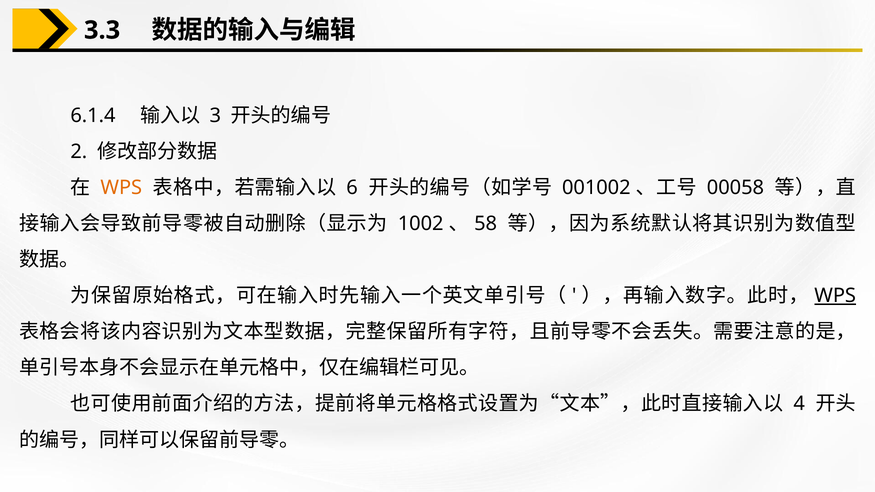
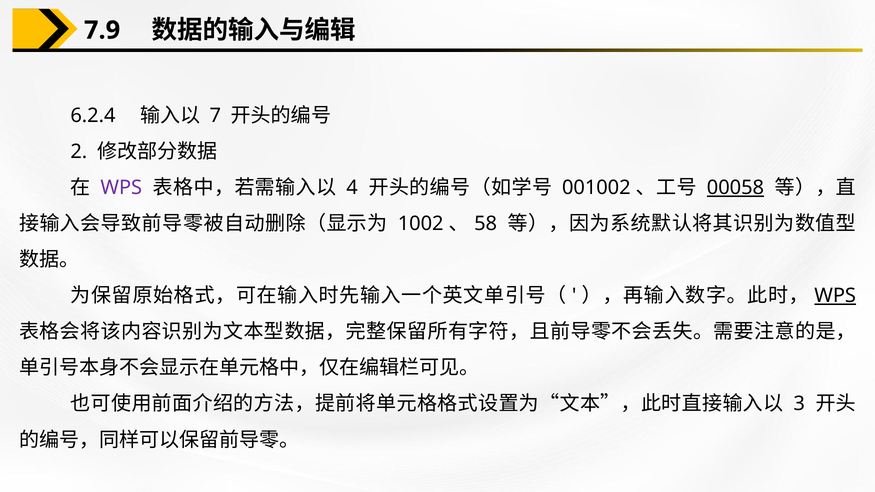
3.3: 3.3 -> 7.9 (102, 30)
6.1.4: 6.1.4 -> 6.2.4 (93, 115)
3: 3 -> 7 (215, 115)
WPS colour: orange -> purple (121, 188)
6: 6 -> 4 (352, 188)
00058 underline: none -> present (735, 188)
4: 4 -> 3 (799, 404)
